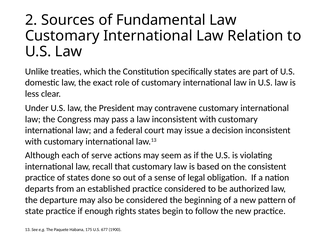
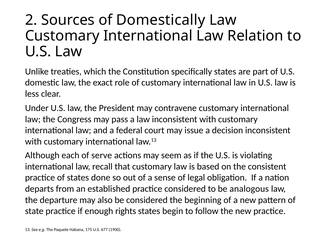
Fundamental: Fundamental -> Domestically (161, 20)
authorized: authorized -> analogous (249, 188)
